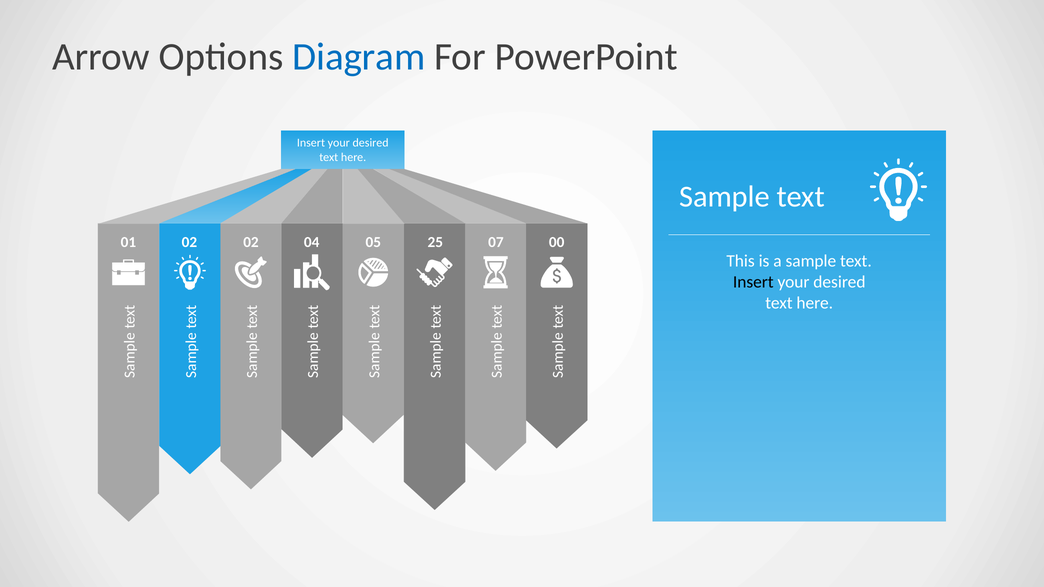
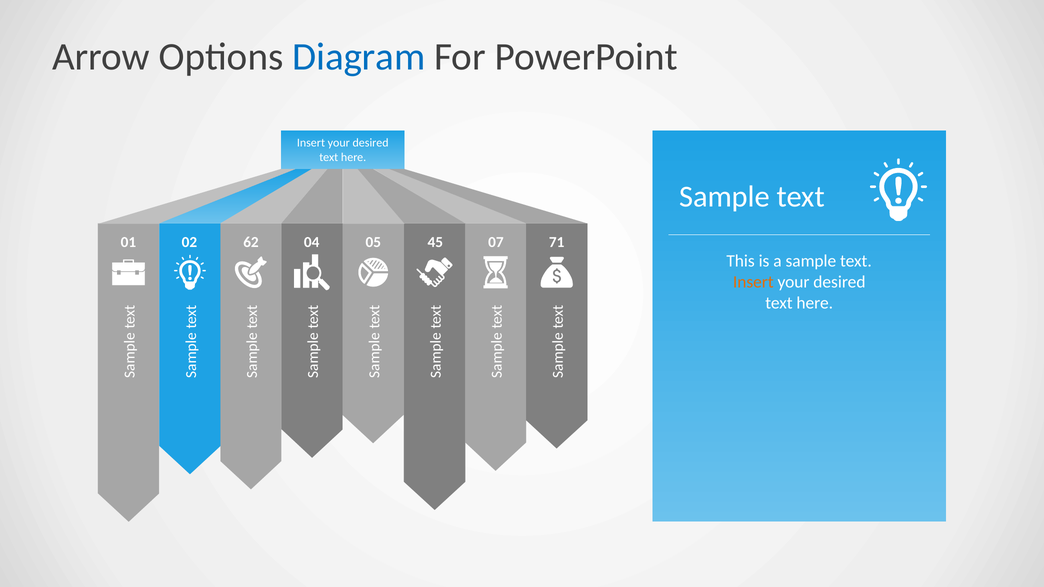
02 02: 02 -> 62 (251, 243)
25: 25 -> 45 (435, 243)
00: 00 -> 71 (557, 243)
Insert colour: black -> orange (753, 282)
